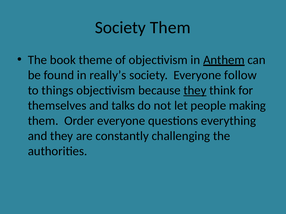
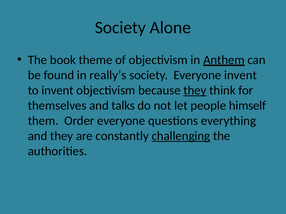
Society Them: Them -> Alone (170, 28)
Everyone follow: follow -> invent (240, 75)
to things: things -> invent (58, 91)
making: making -> himself (247, 106)
challenging underline: none -> present (181, 136)
